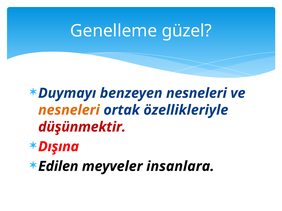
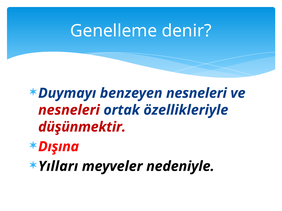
güzel: güzel -> denir (187, 31)
nesneleri colour: orange -> red (69, 110)
Edilen: Edilen -> Yılları (58, 167)
insanlara: insanlara -> nedeniyle (180, 167)
